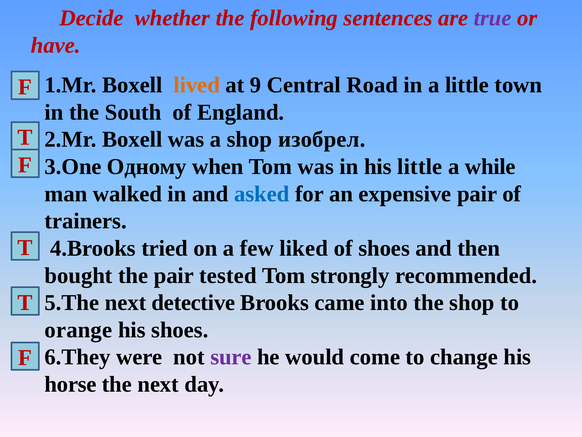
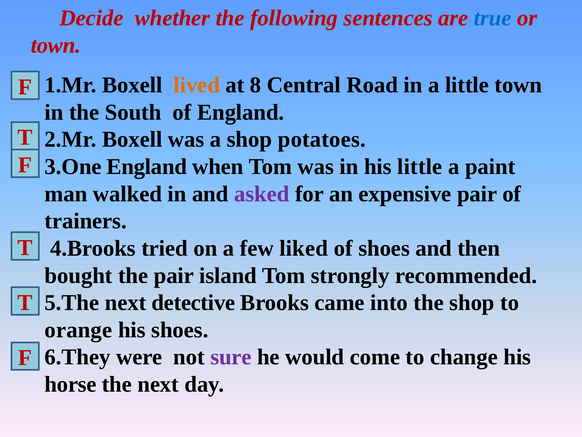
true colour: purple -> blue (493, 18)
have: have -> town (56, 45)
9: 9 -> 8 (256, 85)
изобрел: изобрел -> potatoes (322, 139)
3.One Одному: Одному -> England (147, 167)
while: while -> paint (490, 167)
asked colour: blue -> purple (262, 194)
tested: tested -> island (228, 275)
